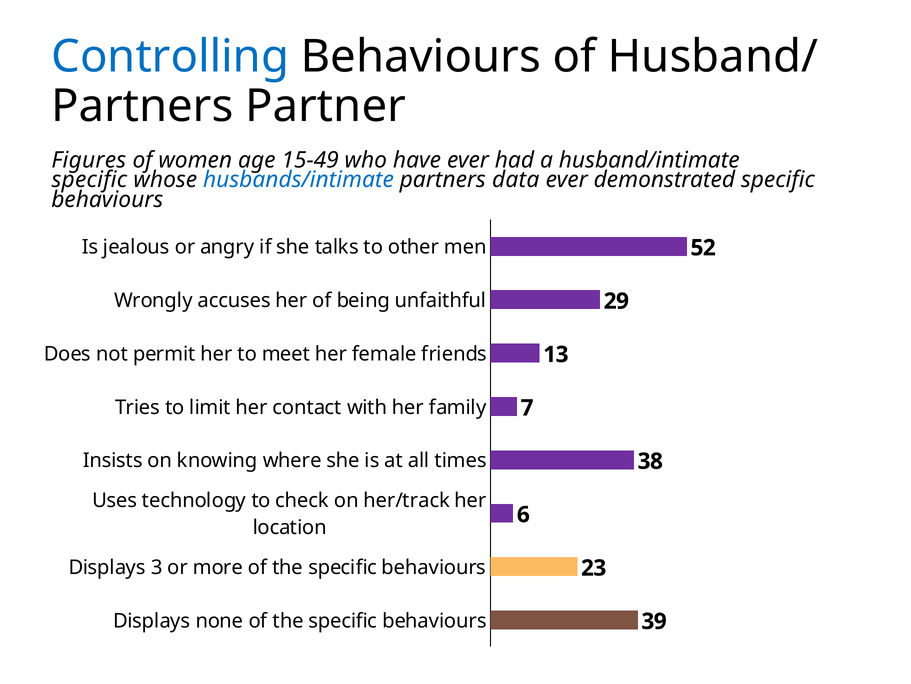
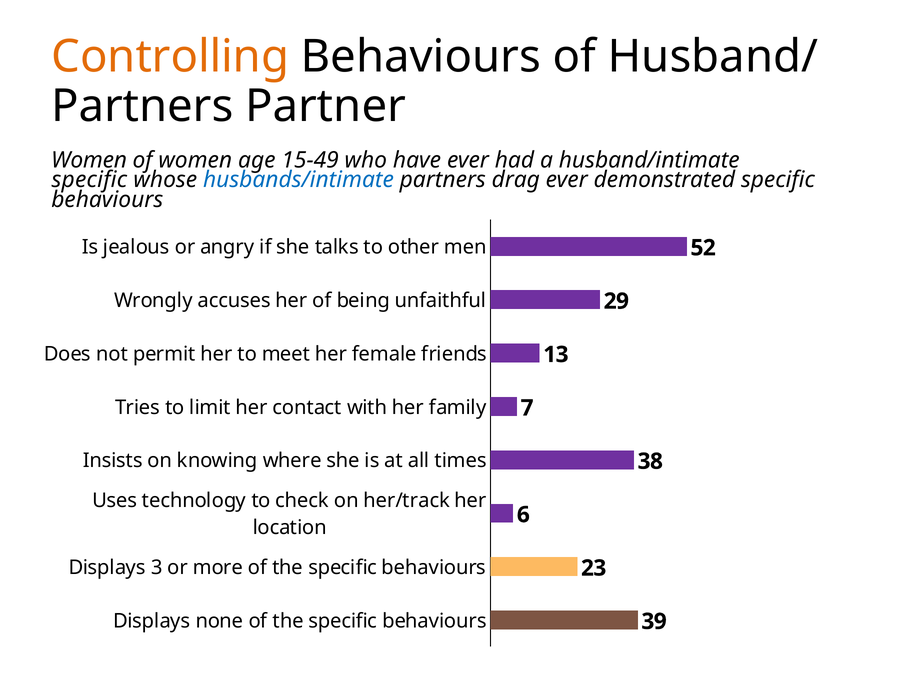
Controlling colour: blue -> orange (170, 57)
Figures: Figures -> Women (89, 160)
data: data -> drag (516, 180)
